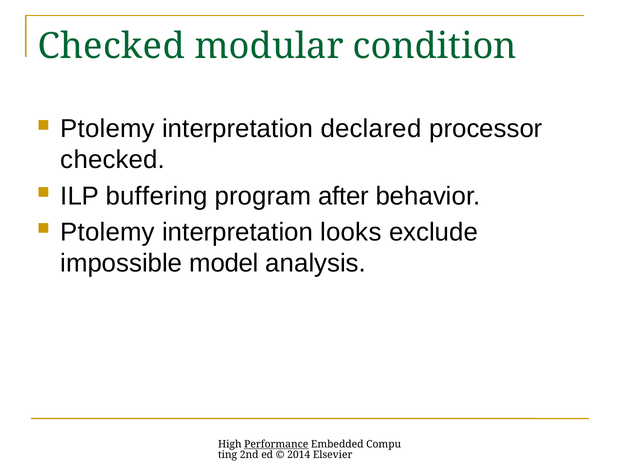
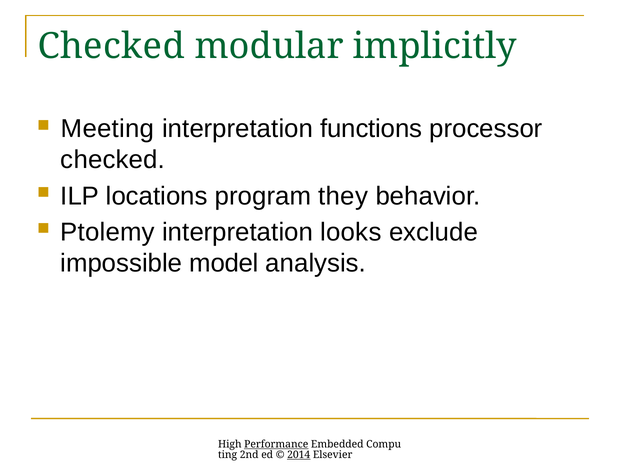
condition: condition -> implicitly (435, 46)
Ptolemy: Ptolemy -> Meeting (108, 129)
declared: declared -> functions (371, 129)
buffering: buffering -> locations (157, 196)
after: after -> they (343, 196)
2014 underline: none -> present (299, 455)
